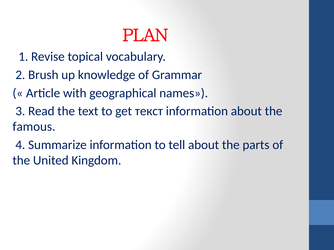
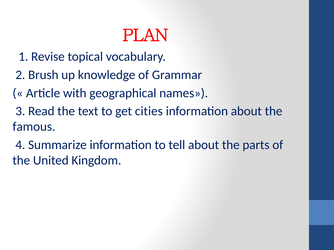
текст: текст -> cities (149, 111)
